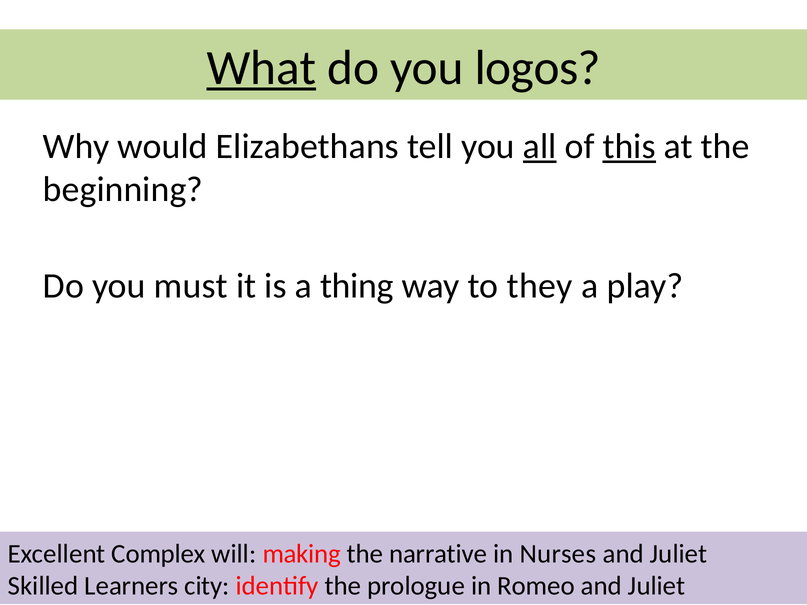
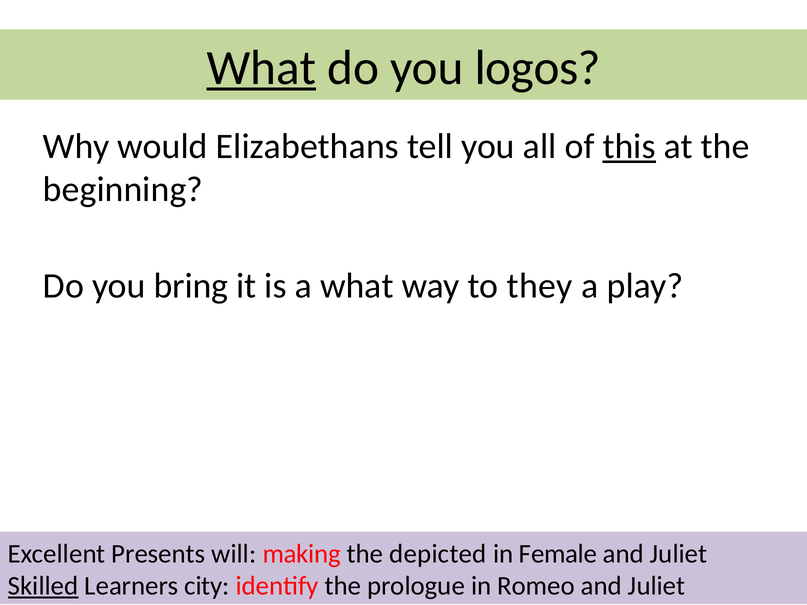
all underline: present -> none (540, 146)
must: must -> bring (191, 286)
a thing: thing -> what (357, 286)
Complex: Complex -> Presents (158, 554)
narrative: narrative -> depicted (438, 554)
Nurses: Nurses -> Female (558, 554)
Skilled underline: none -> present (43, 586)
